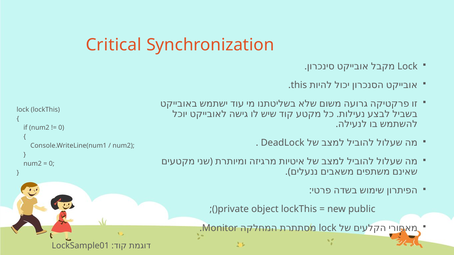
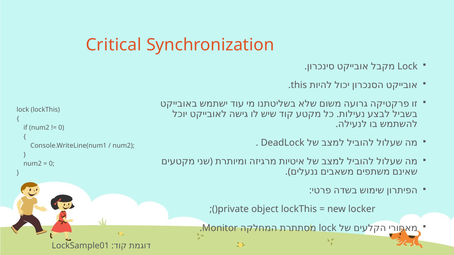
public: public -> locker (362, 209)
